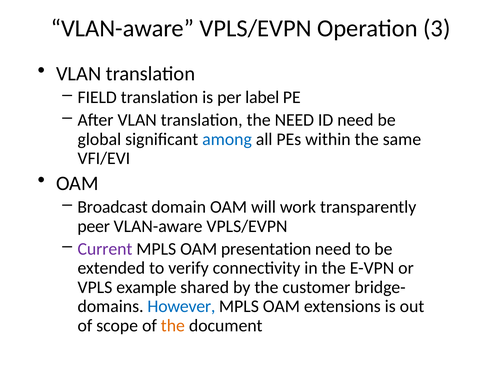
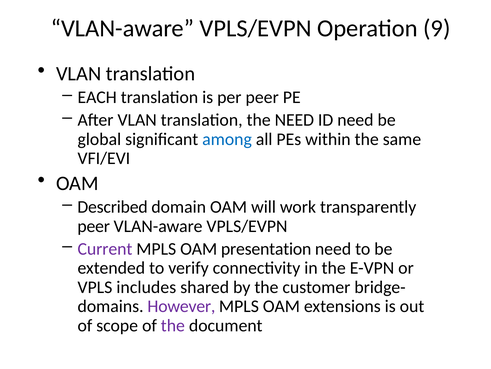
3: 3 -> 9 (437, 28)
FIELD: FIELD -> EACH (97, 97)
per label: label -> peer (262, 97)
Broadcast: Broadcast -> Described (113, 207)
example: example -> includes (146, 287)
However colour: blue -> purple (181, 306)
the colour: orange -> purple (173, 325)
